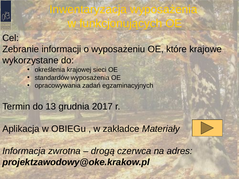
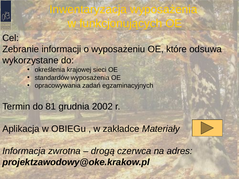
krajowe: krajowe -> odsuwa (206, 49)
13: 13 -> 81 (51, 107)
2017: 2017 -> 2002 (102, 107)
